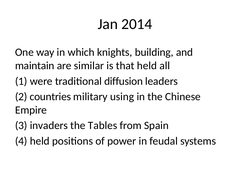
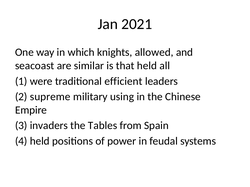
2014: 2014 -> 2021 (137, 24)
building: building -> allowed (154, 52)
maintain: maintain -> seacoast (35, 66)
diffusion: diffusion -> efficient (123, 81)
countries: countries -> supreme (50, 97)
